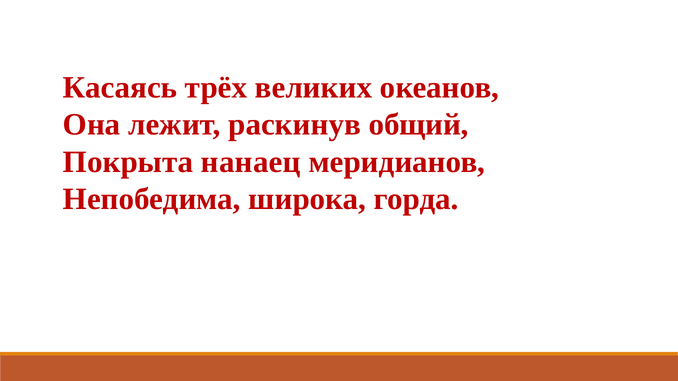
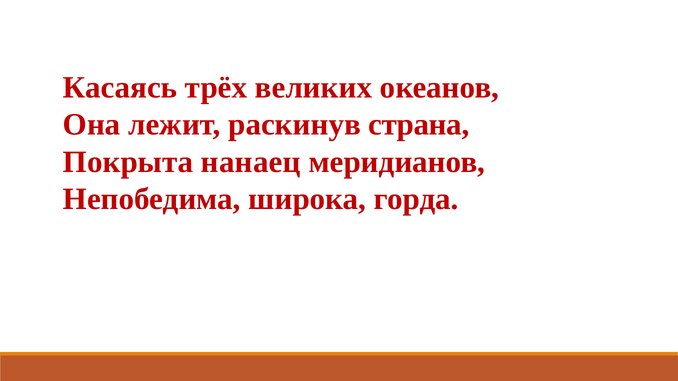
общий: общий -> страна (419, 125)
